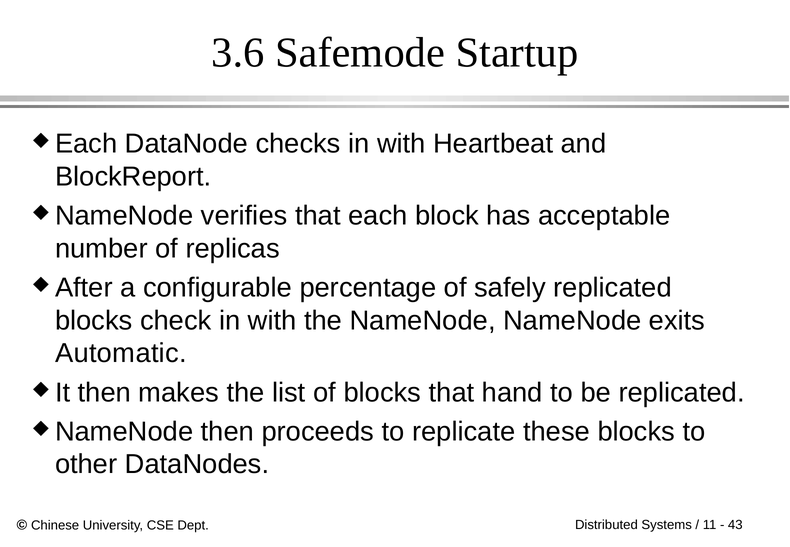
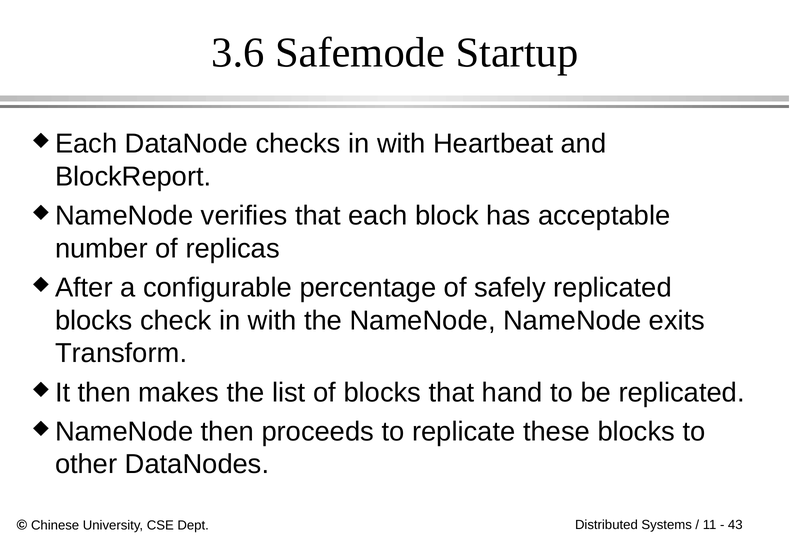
Automatic: Automatic -> Transform (121, 353)
